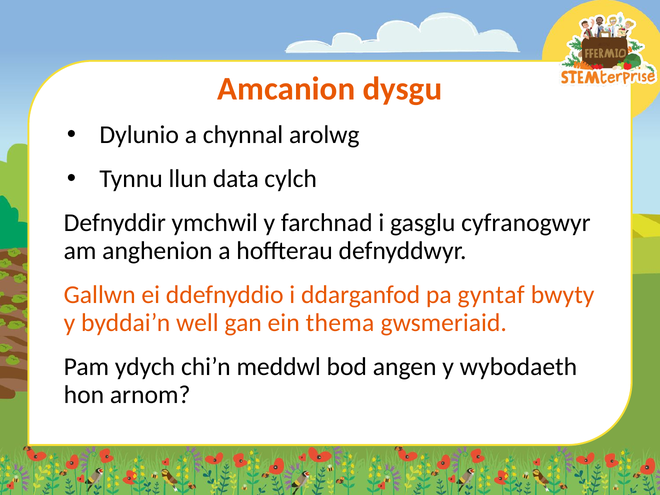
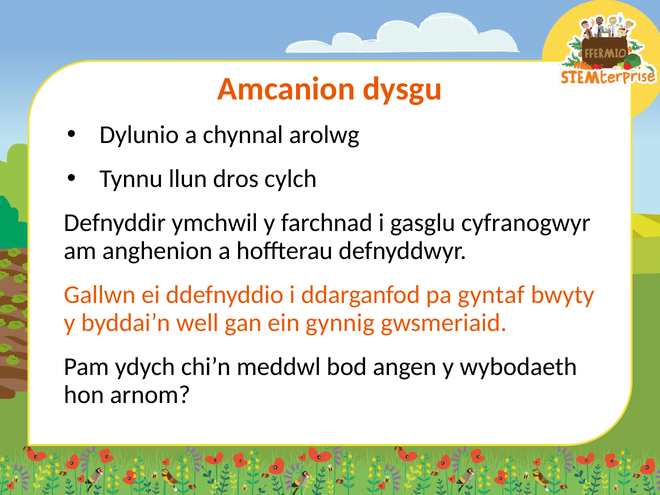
data: data -> dros (236, 179)
thema: thema -> gynnig (340, 323)
